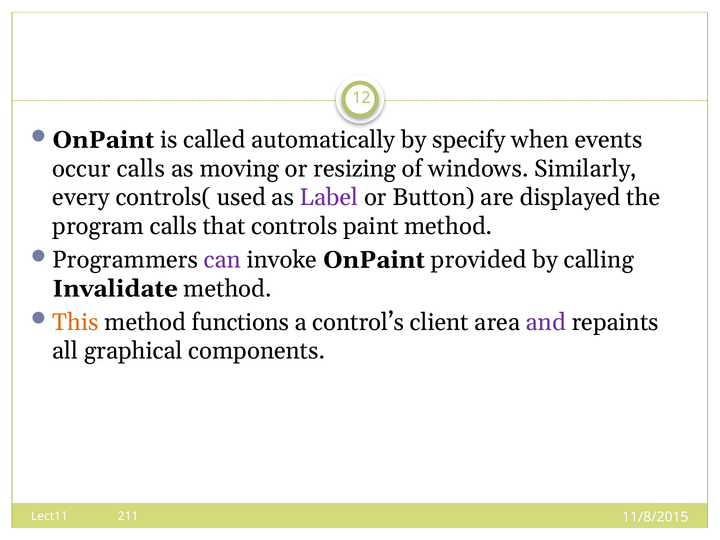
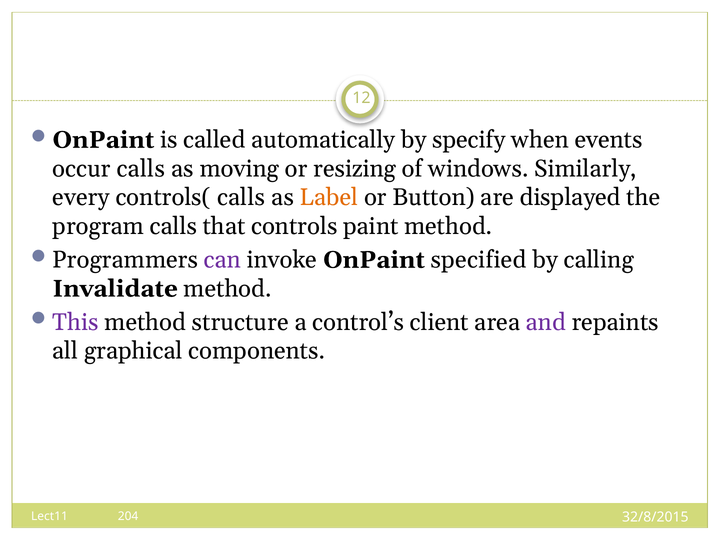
controls( used: used -> calls (241, 197)
Label colour: purple -> orange (329, 197)
provided: provided -> specified (479, 260)
This colour: orange -> purple (76, 322)
functions: functions -> structure (240, 322)
211: 211 -> 204 (128, 516)
11/8/2015: 11/8/2015 -> 32/8/2015 (655, 517)
